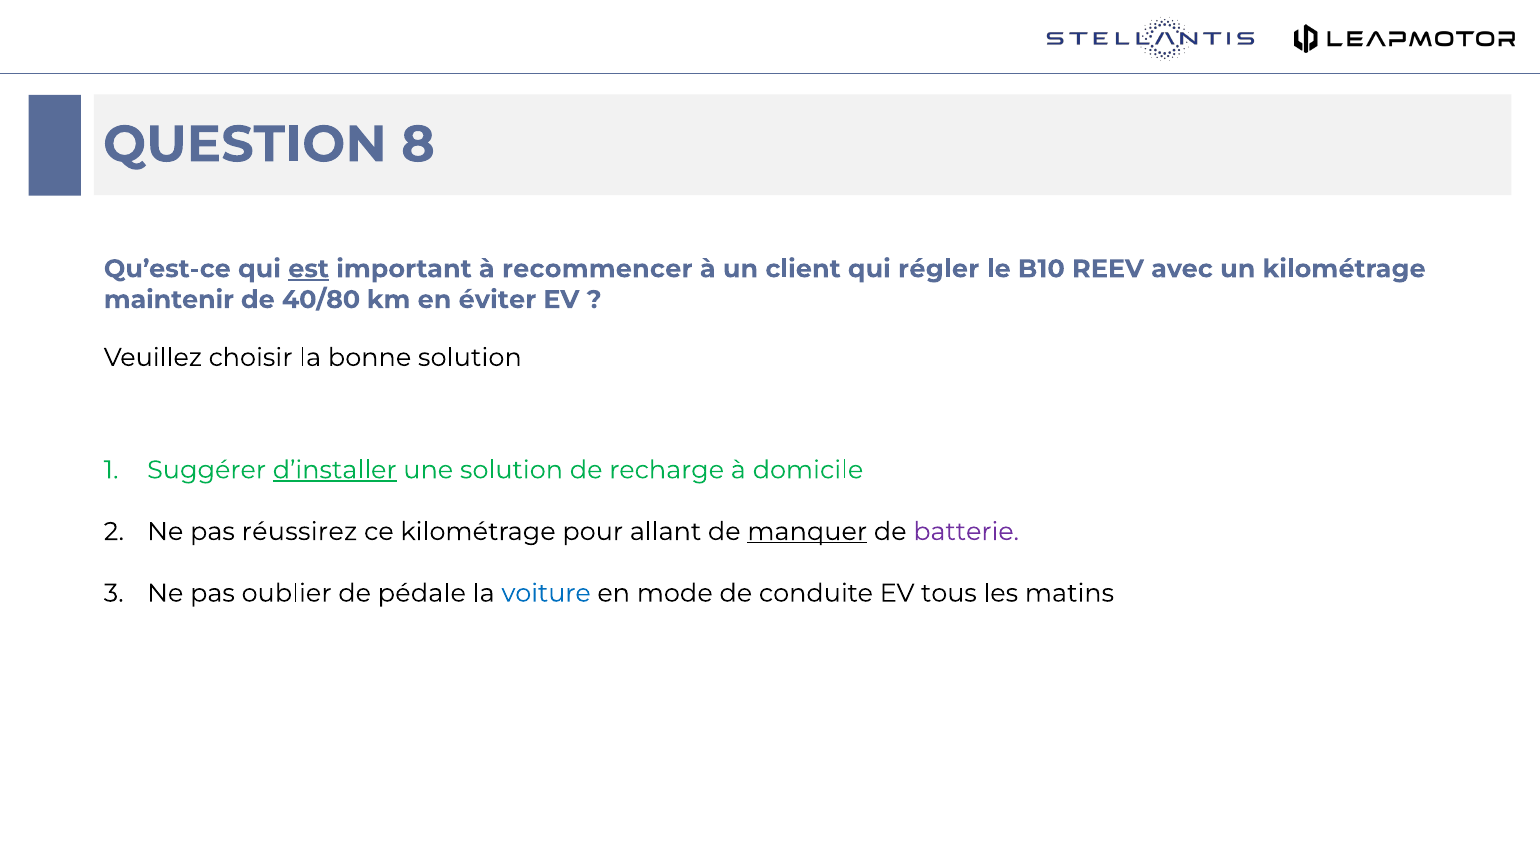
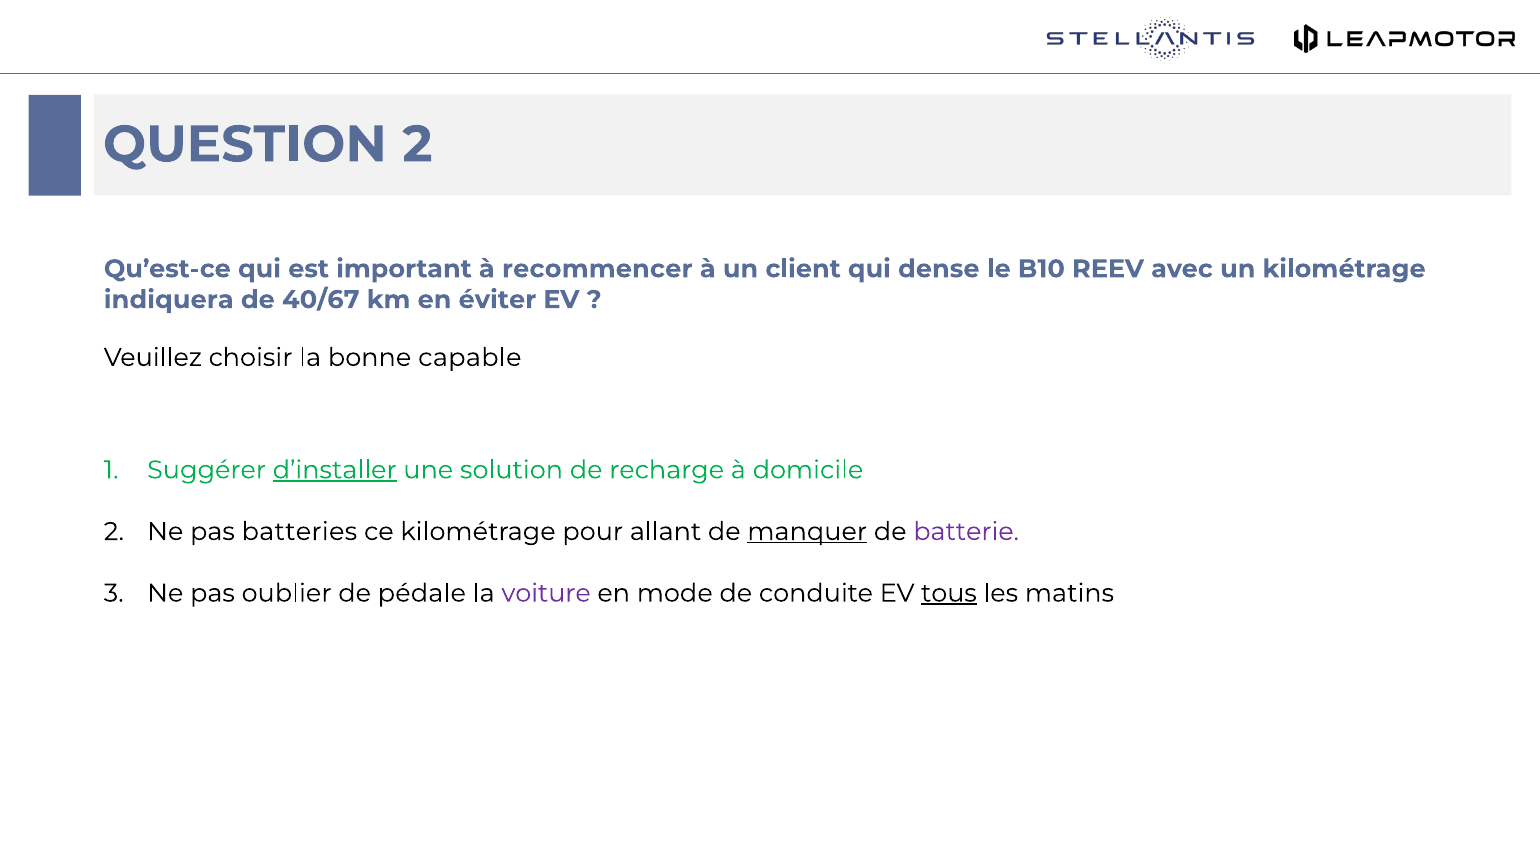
QUESTION 8: 8 -> 2 (417, 144)
est underline: present -> none (309, 269)
régler: régler -> dense (939, 269)
maintenir: maintenir -> indiquera (169, 299)
40/80: 40/80 -> 40/67 (321, 299)
bonne solution: solution -> capable (470, 357)
réussirez: réussirez -> batteries (299, 531)
voiture colour: blue -> purple (546, 593)
tous underline: none -> present (949, 593)
